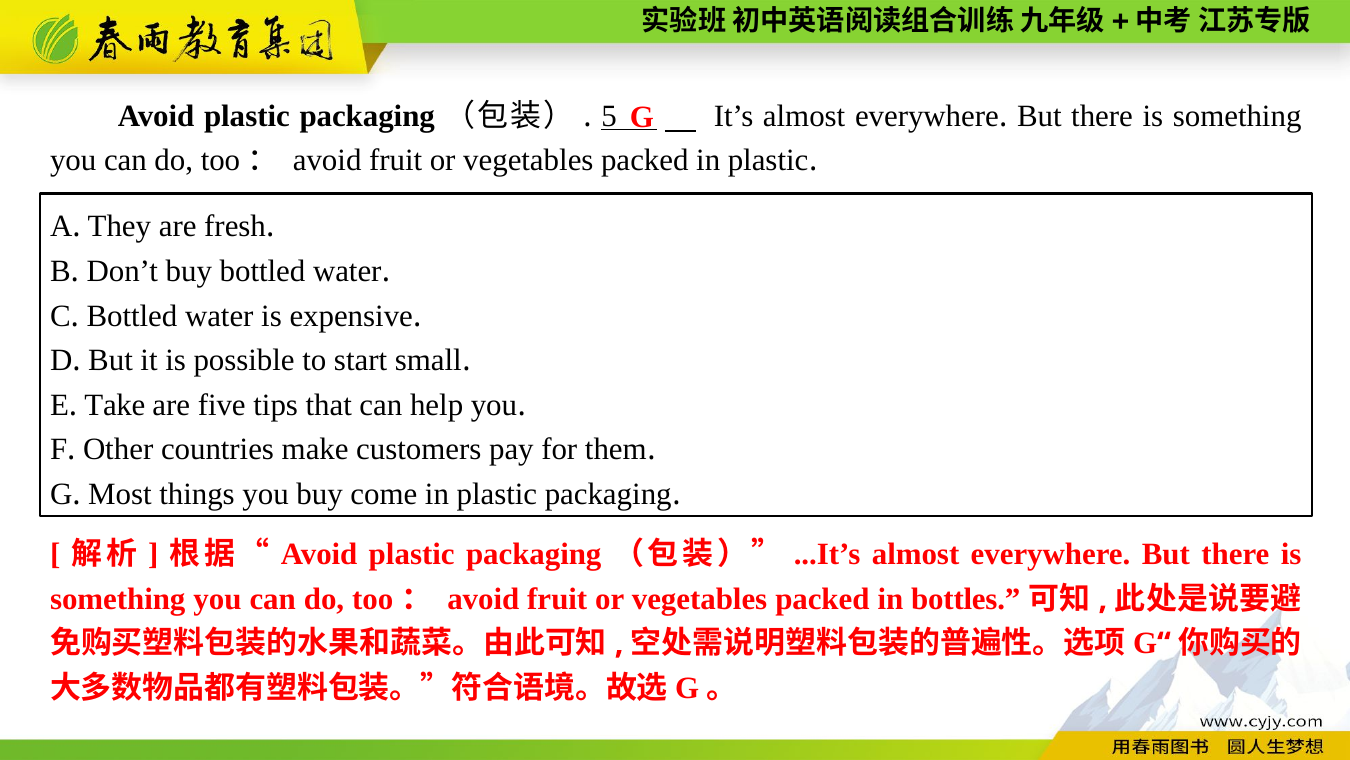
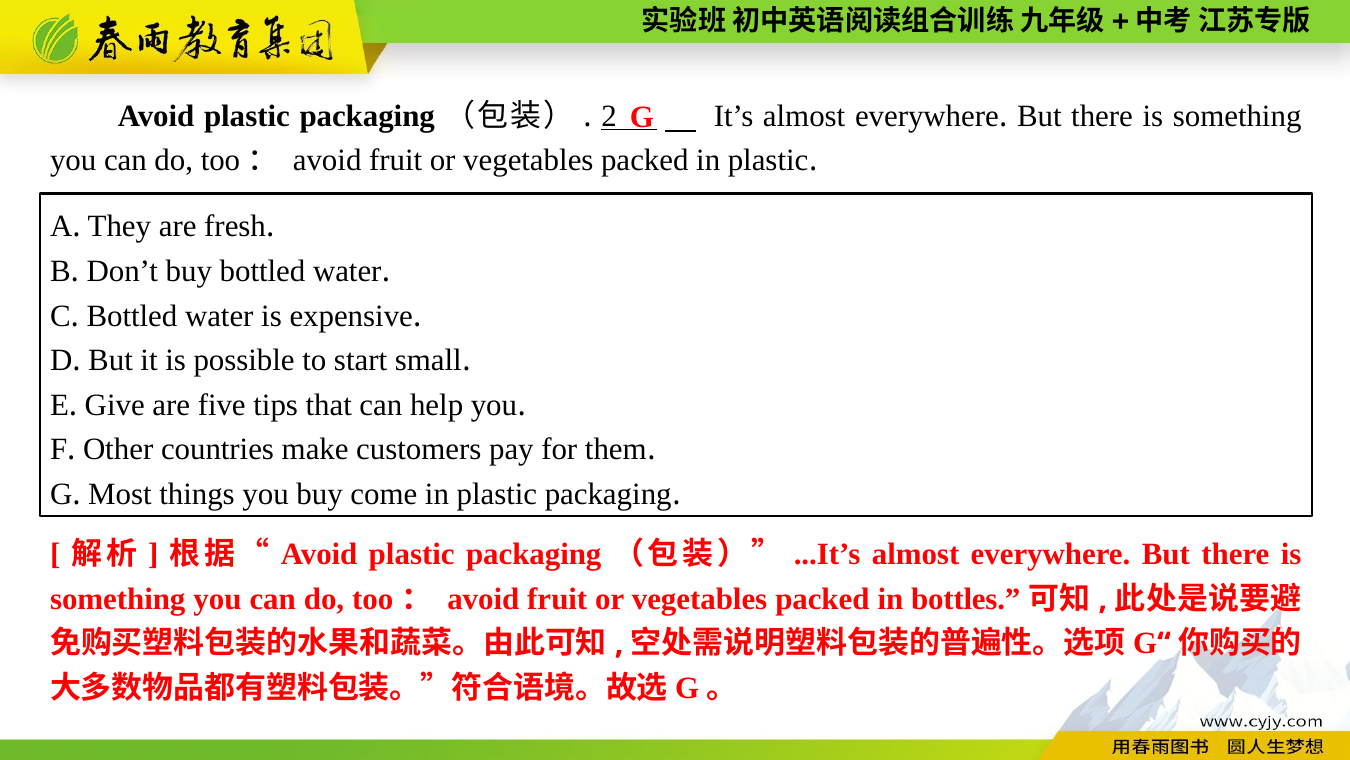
5: 5 -> 2 (609, 116)
Take: Take -> Give (115, 405)
